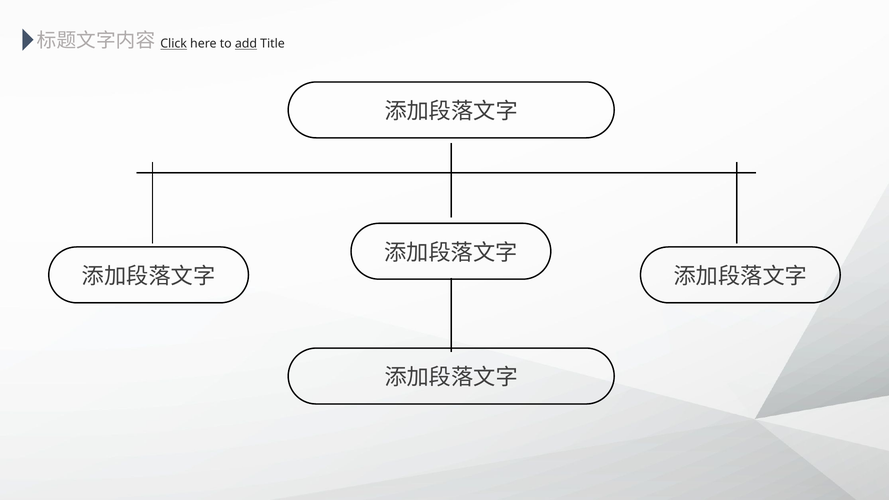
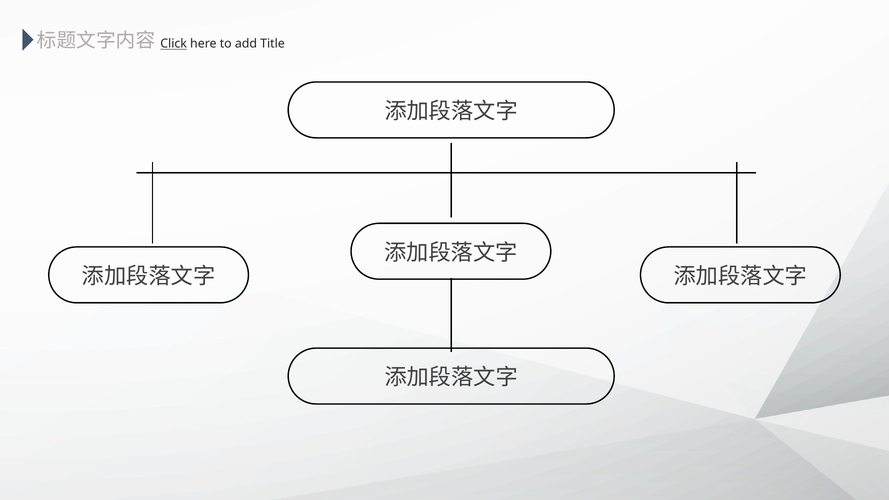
add underline: present -> none (246, 44)
